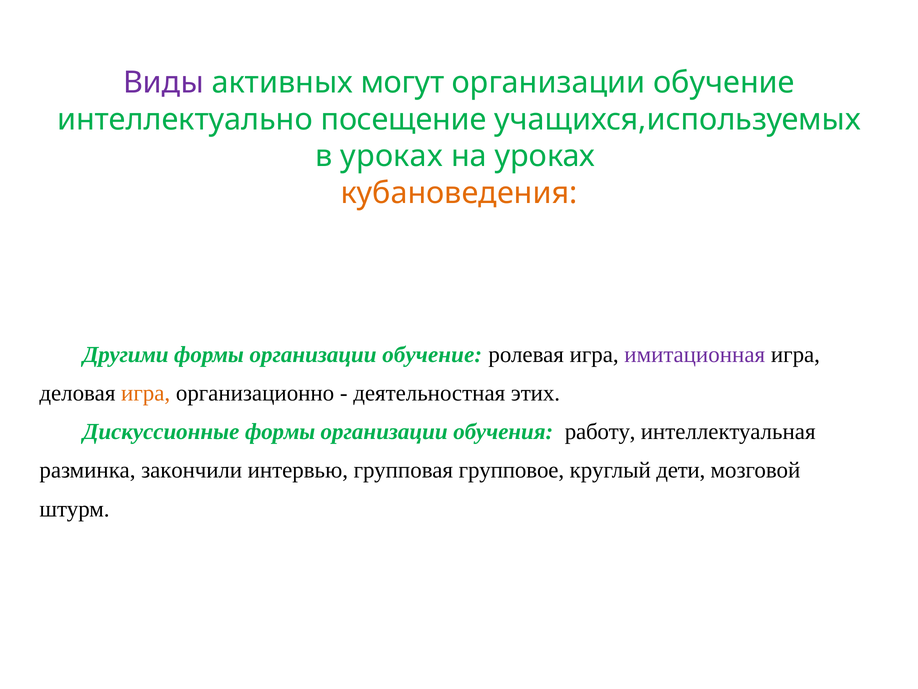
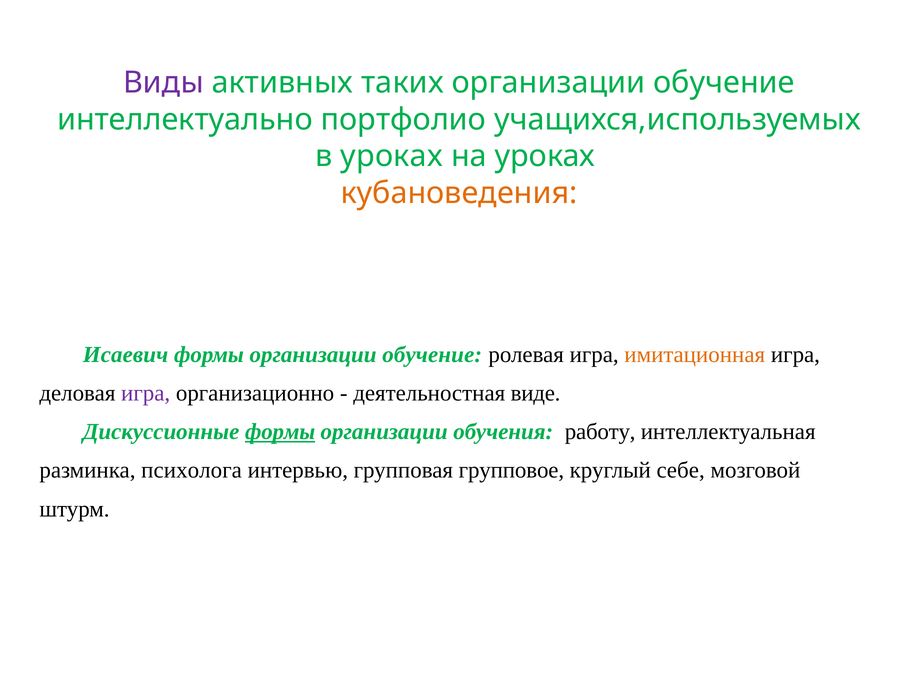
могут: могут -> таких (402, 83)
посещение: посещение -> портфолио (403, 119)
Другими: Другими -> Исаевич (126, 354)
имитационная colour: purple -> orange (695, 354)
игра colour: orange -> purple (146, 393)
этих: этих -> виде (536, 393)
формы underline: none -> present (280, 432)
закончили: закончили -> психолога (192, 470)
дети: дети -> себе (681, 470)
